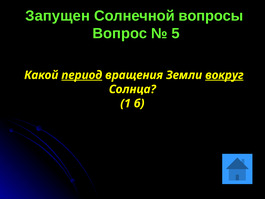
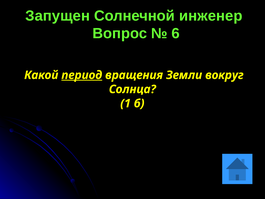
вопросы: вопросы -> инженер (211, 16)
5: 5 -> 6 (176, 33)
вокруг underline: present -> none (224, 75)
